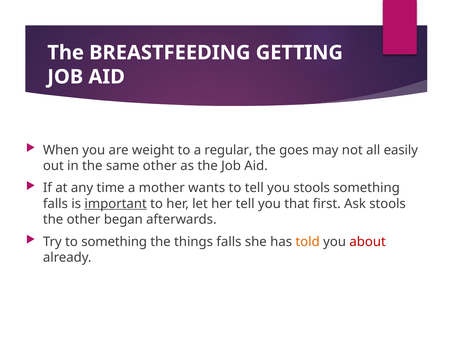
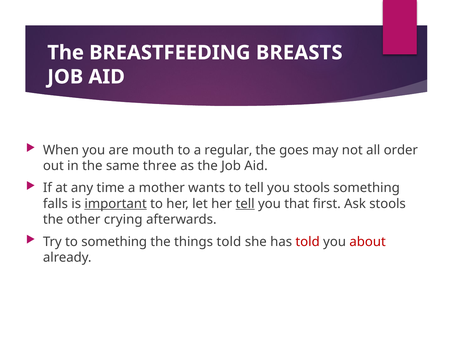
GETTING: GETTING -> BREASTS (299, 53)
weight: weight -> mouth (153, 150)
easily: easily -> order (401, 150)
same other: other -> three (160, 166)
tell underline: none -> present (245, 204)
began: began -> crying (123, 220)
things falls: falls -> told (229, 242)
told colour: orange -> red (308, 242)
